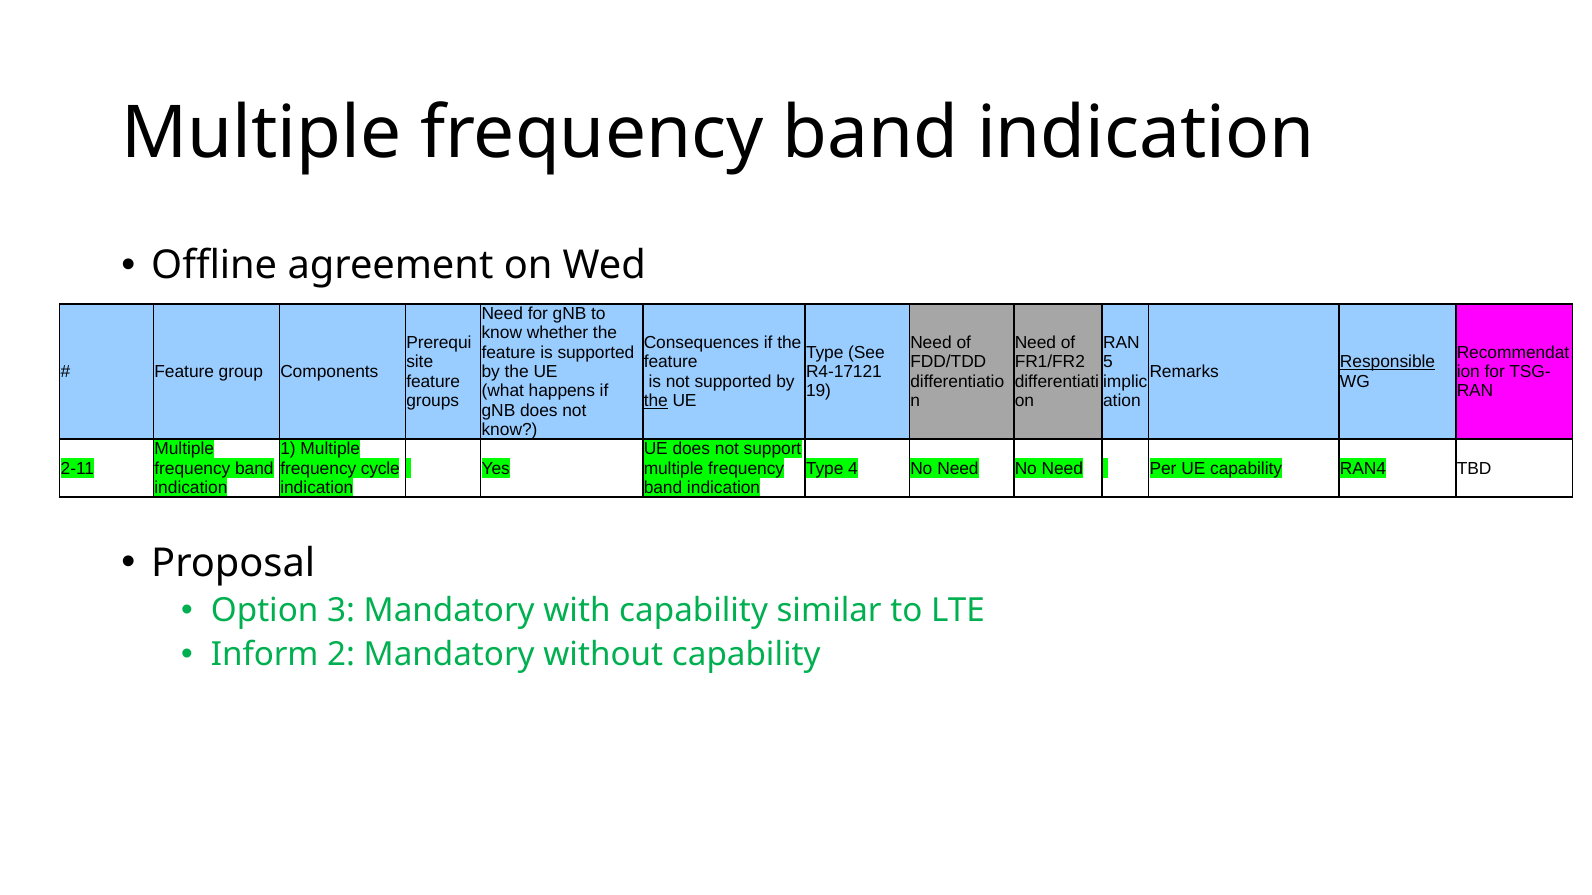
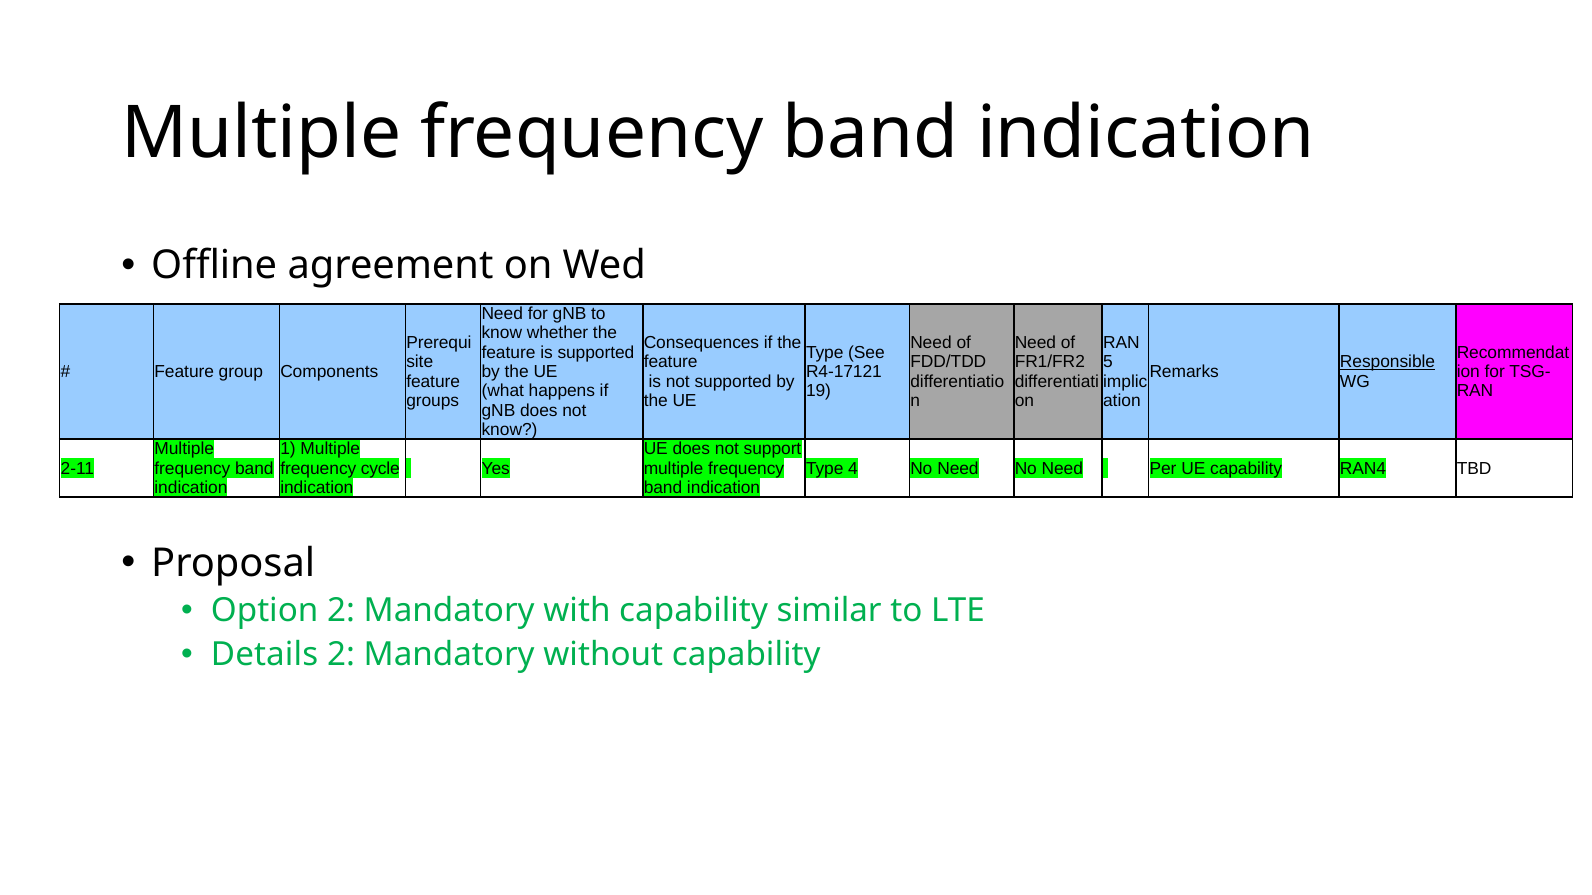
the underline: present -> none (656, 401)
Option 3: 3 -> 2 (341, 611)
Inform: Inform -> Details (265, 655)
